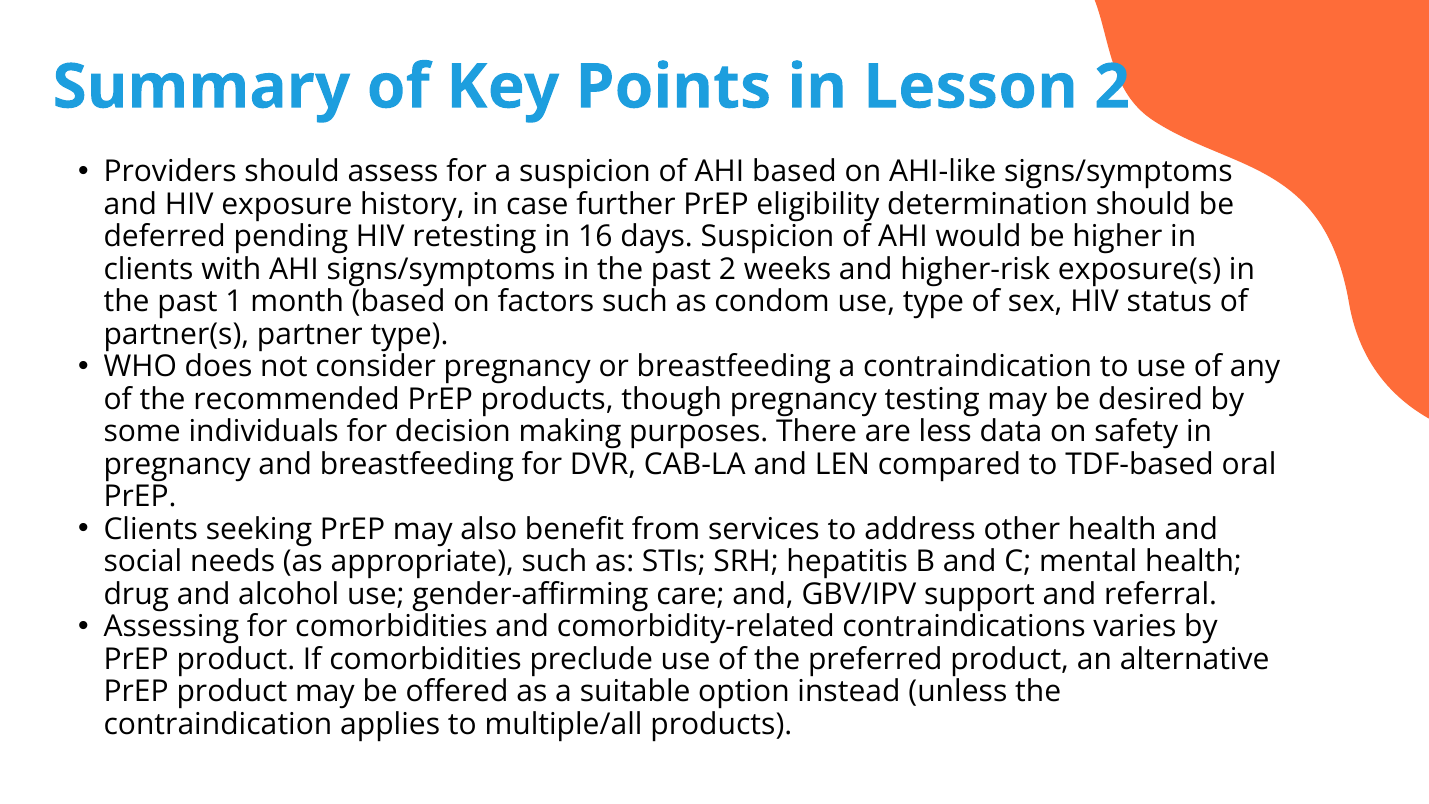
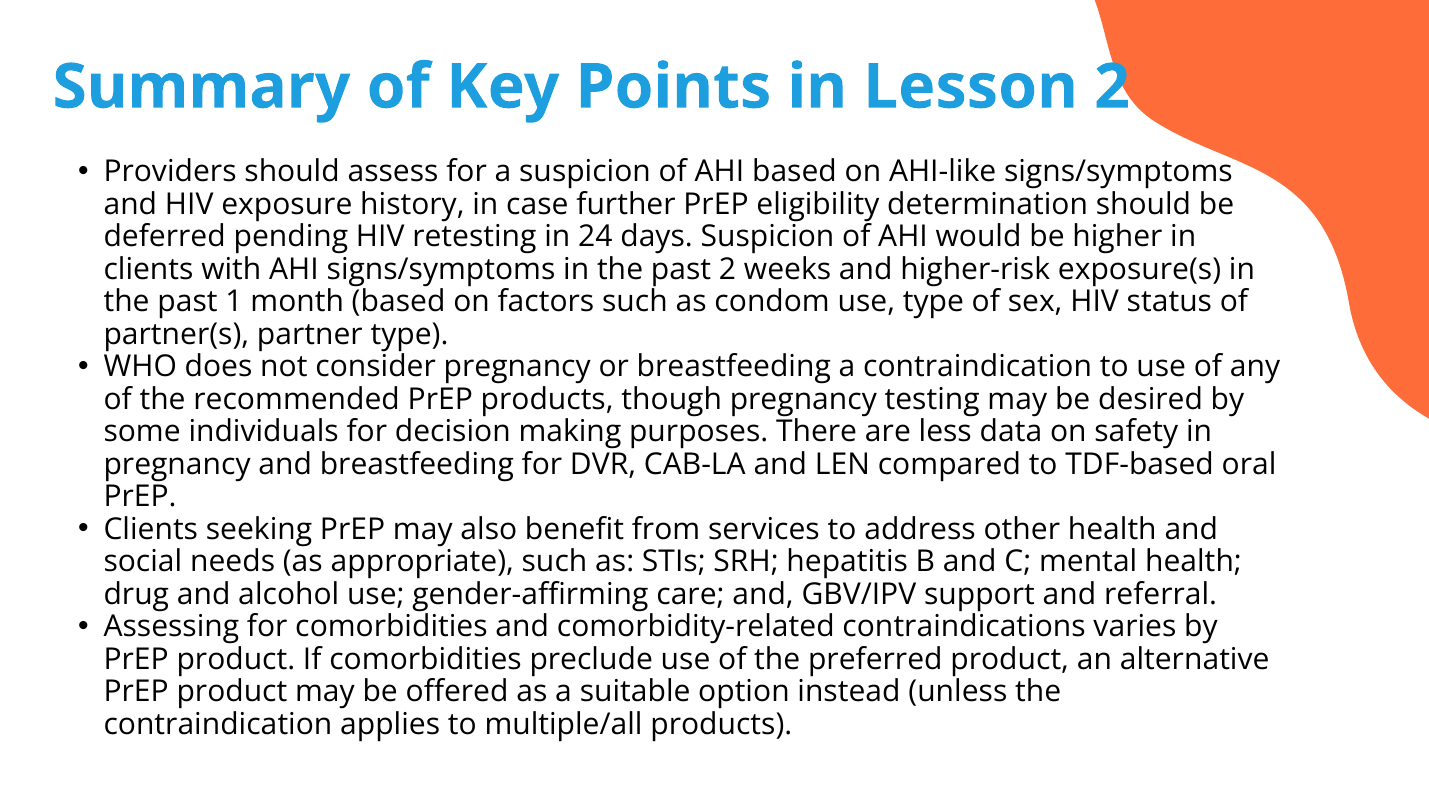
16: 16 -> 24 (595, 237)
